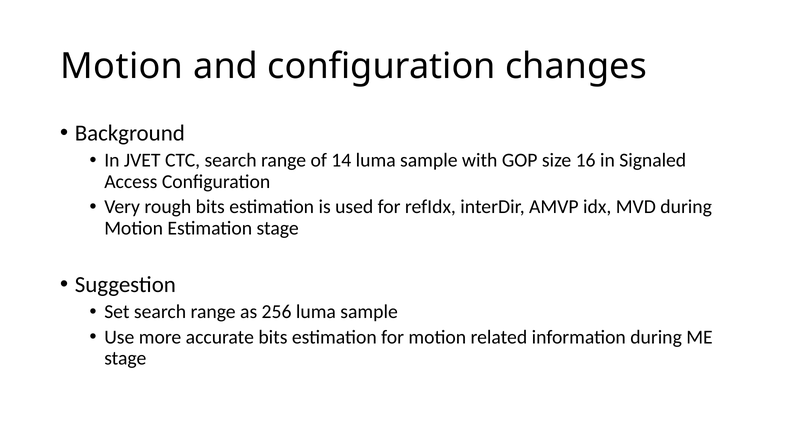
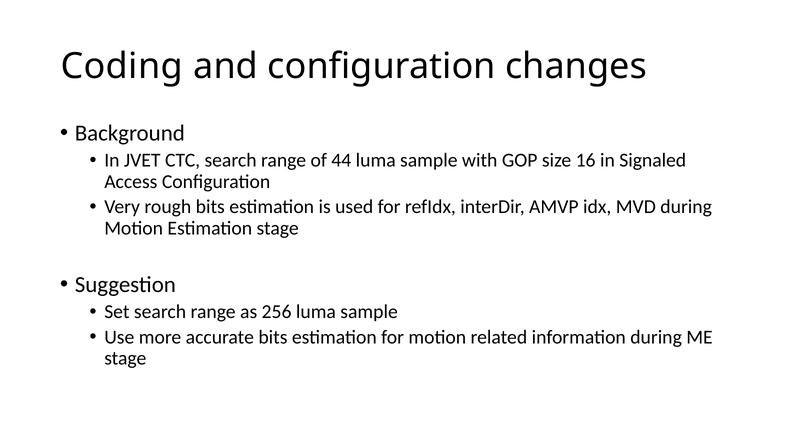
Motion: Motion -> Coding (122, 66)
14: 14 -> 44 (341, 160)
